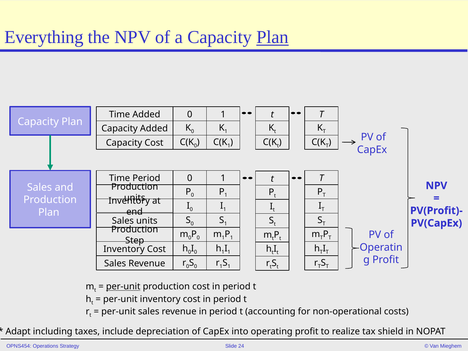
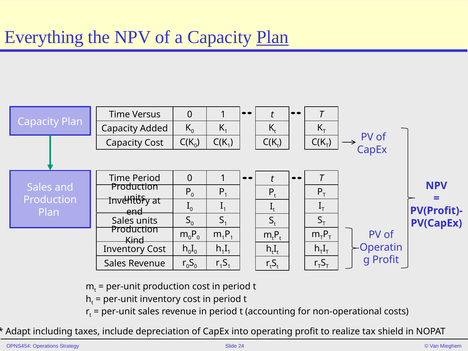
Time Added: Added -> Versus (146, 114)
Step: Step -> Kind (135, 241)
per-unit underline: present -> none (123, 287)
